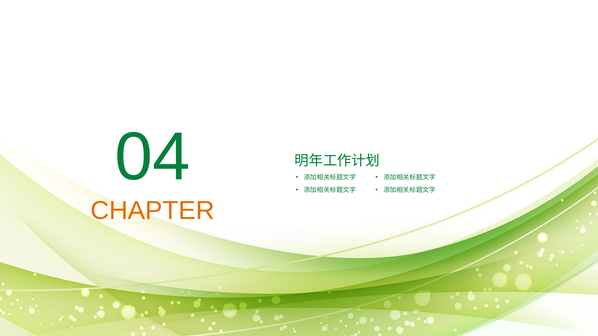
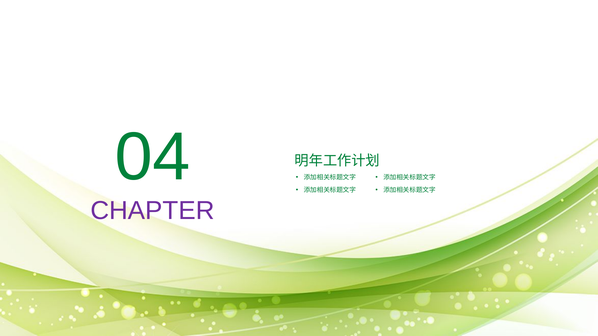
CHAPTER colour: orange -> purple (153, 211)
